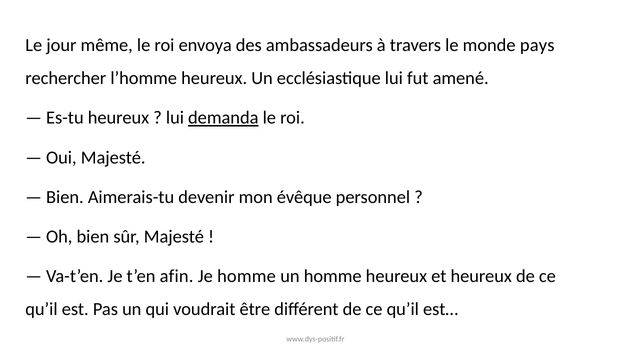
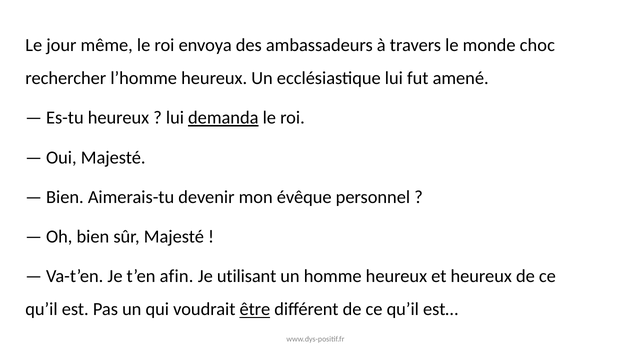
pays: pays -> choc (537, 45)
Je homme: homme -> utilisant (247, 276)
être underline: none -> present (255, 309)
